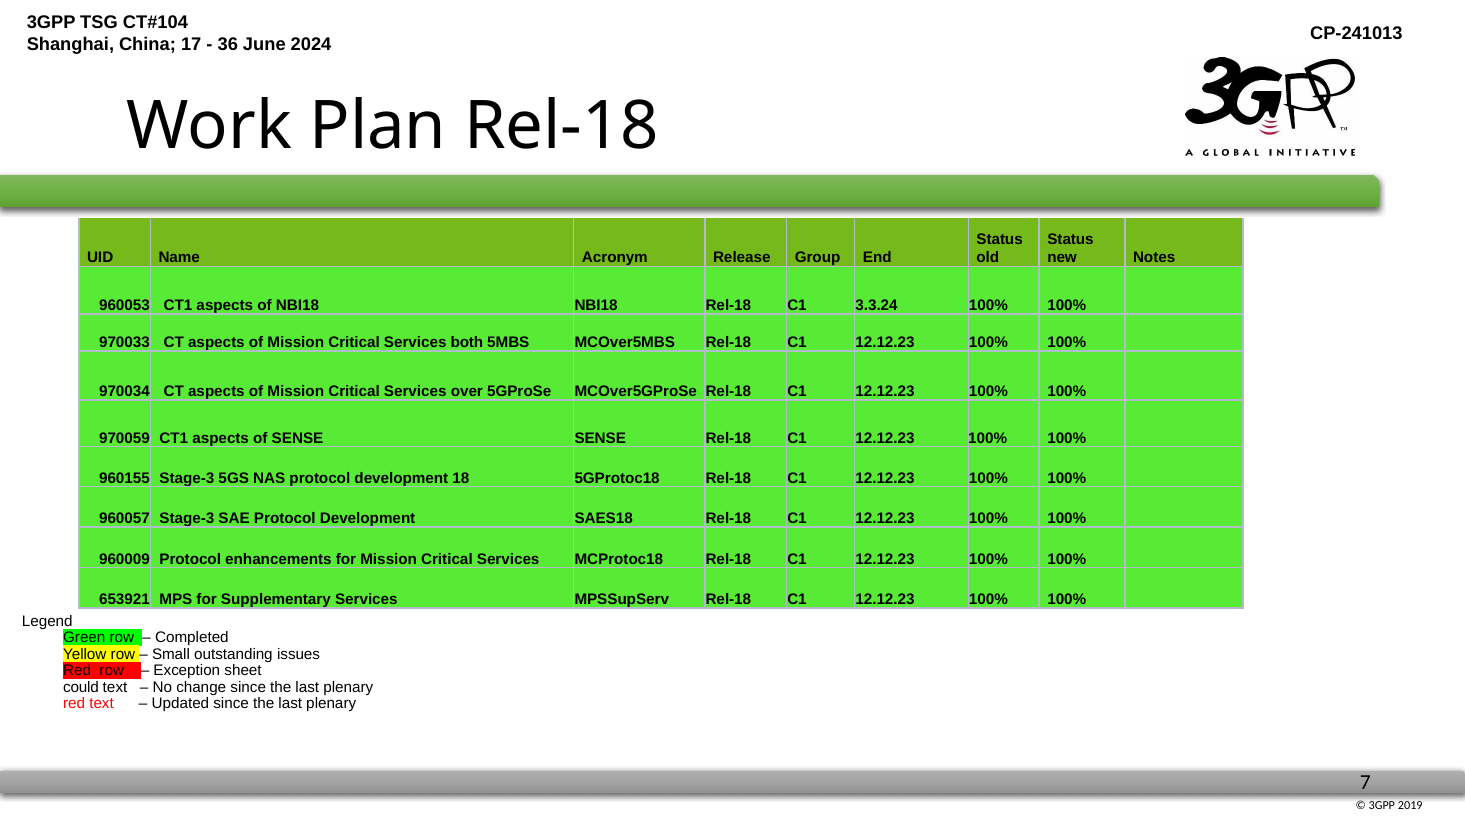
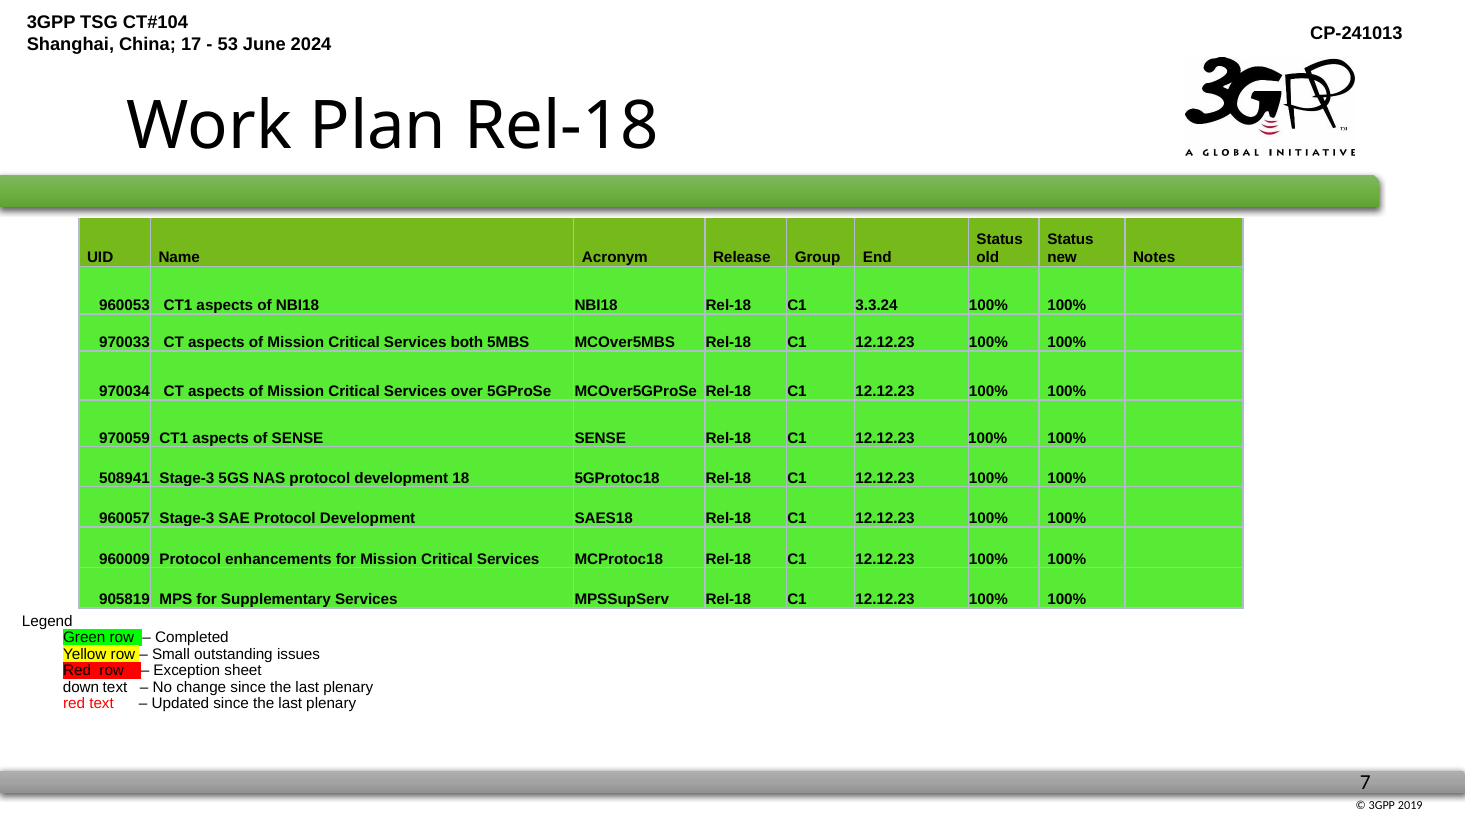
36: 36 -> 53 (228, 44)
960155: 960155 -> 508941 (124, 478)
653921: 653921 -> 905819 (124, 600)
could: could -> down (81, 687)
